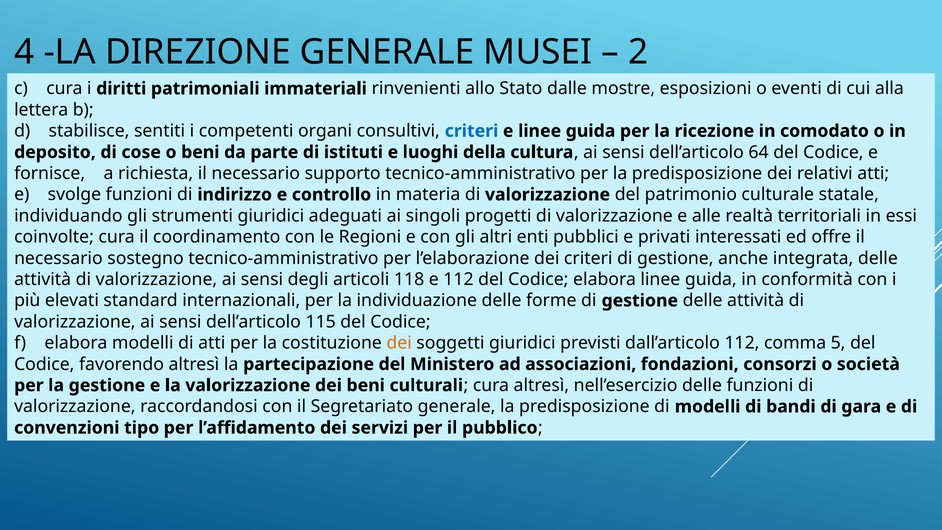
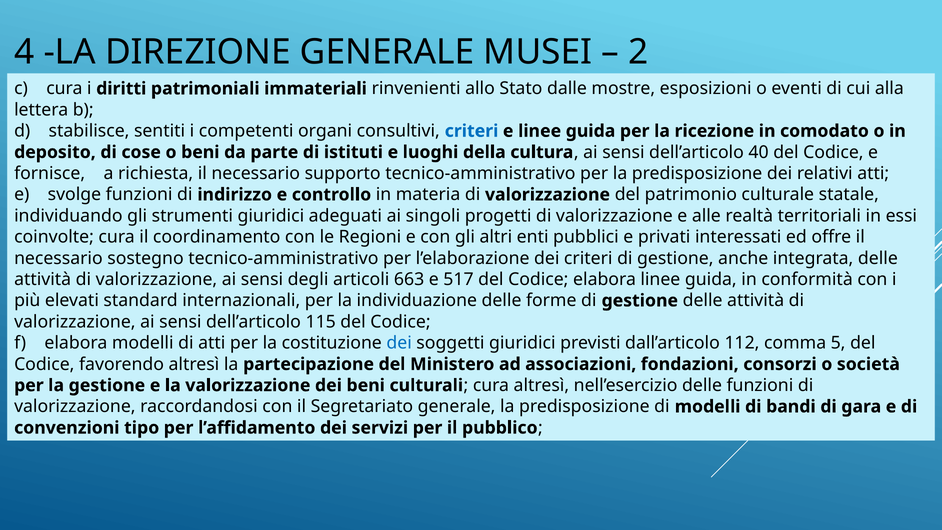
64: 64 -> 40 (759, 152)
118: 118 -> 663 (409, 279)
e 112: 112 -> 517 (458, 279)
dei colour: orange -> blue (399, 343)
